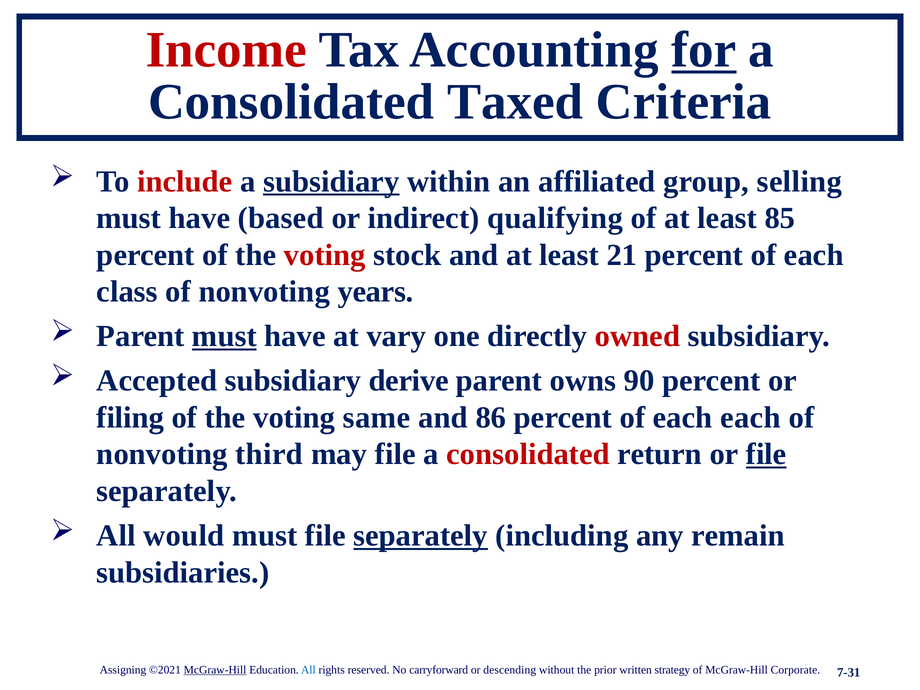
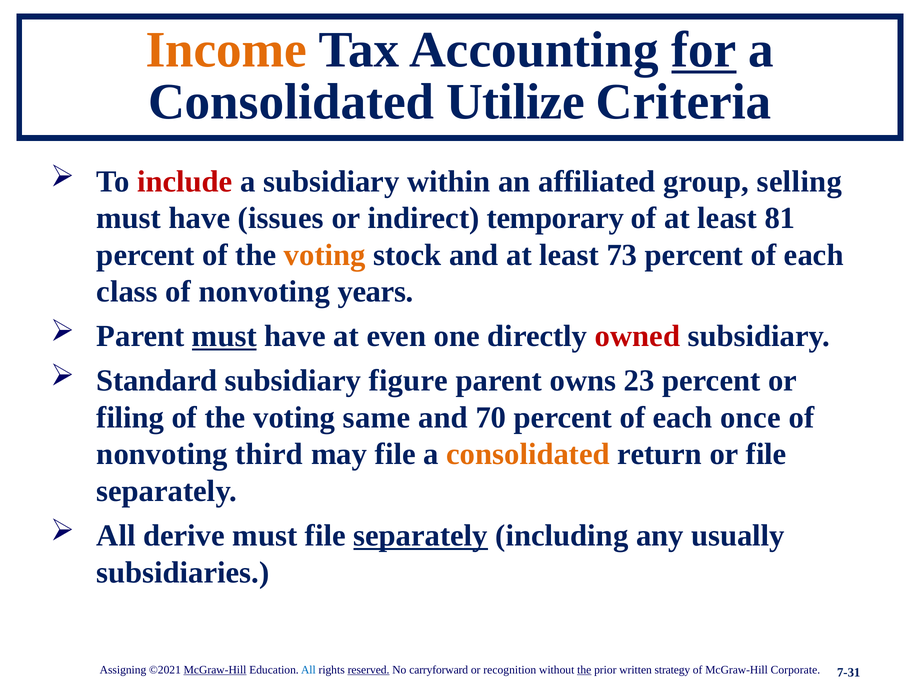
Income colour: red -> orange (226, 50)
Taxed: Taxed -> Utilize (515, 102)
subsidiary underline: present -> none (331, 181)
based: based -> issues (281, 218)
qualifying: qualifying -> temporary (555, 218)
85: 85 -> 81 (780, 218)
voting colour: red -> orange (325, 255)
21: 21 -> 73 (622, 255)
vary: vary -> even (396, 336)
Accepted: Accepted -> Standard (157, 381)
derive: derive -> figure (408, 381)
90: 90 -> 23 (639, 381)
86: 86 -> 70 (491, 418)
each each: each -> once (751, 418)
consolidated colour: red -> orange (528, 454)
file underline: present -> none (766, 454)
would: would -> derive (184, 536)
remain: remain -> usually (738, 536)
reserved underline: none -> present (369, 670)
descending: descending -> recognition (510, 670)
the underline: none -> present (584, 670)
